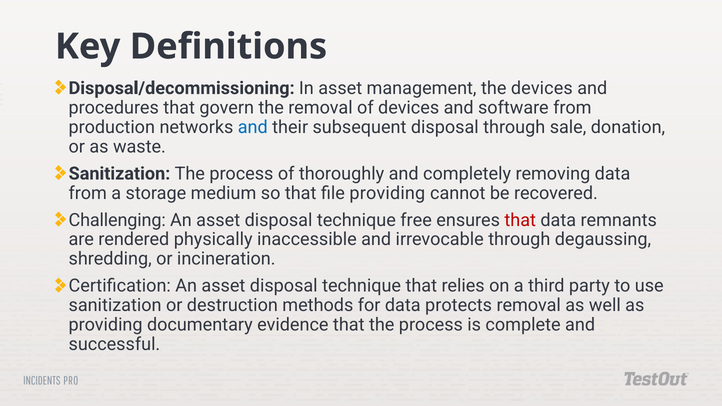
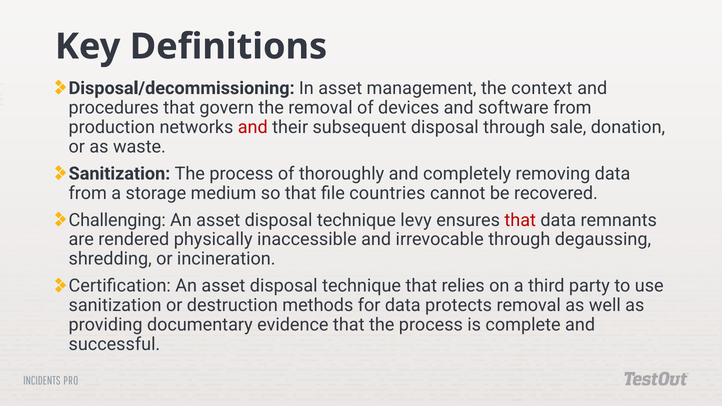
the devices: devices -> context (542, 88)
and colour: blue -> red (253, 127)
file providing: providing -> countries (387, 193)
free: free -> levy (416, 220)
